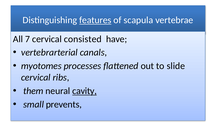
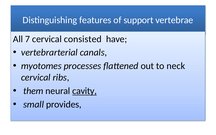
features underline: present -> none (95, 20)
scapula: scapula -> support (138, 20)
slide: slide -> neck (176, 66)
prevents: prevents -> provides (64, 104)
